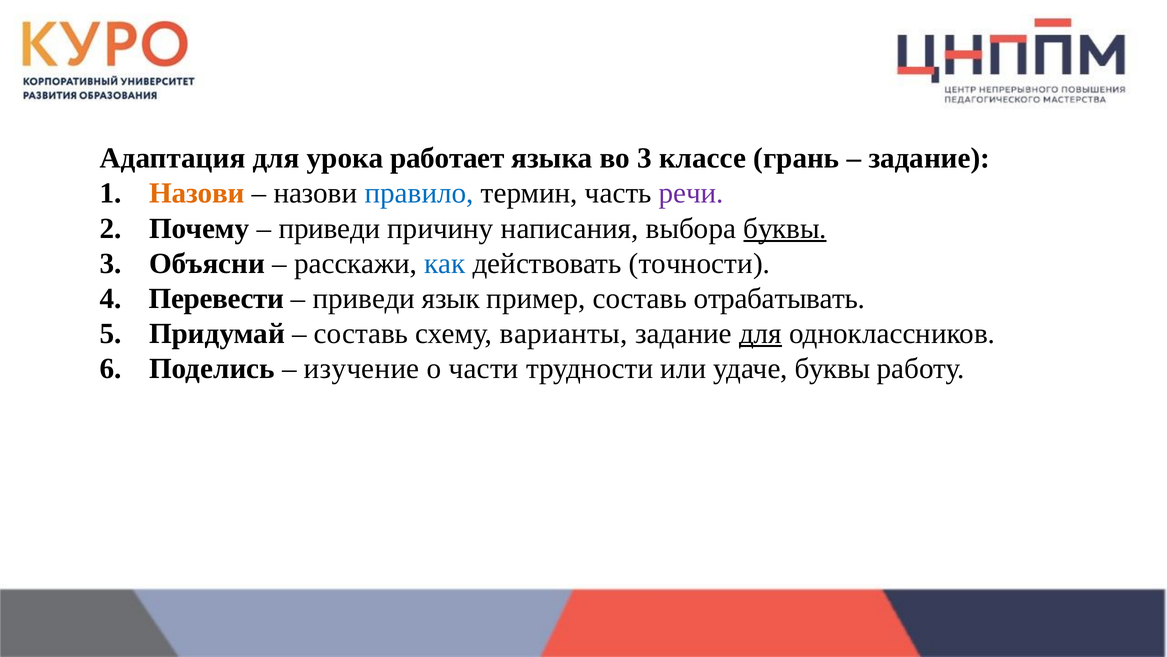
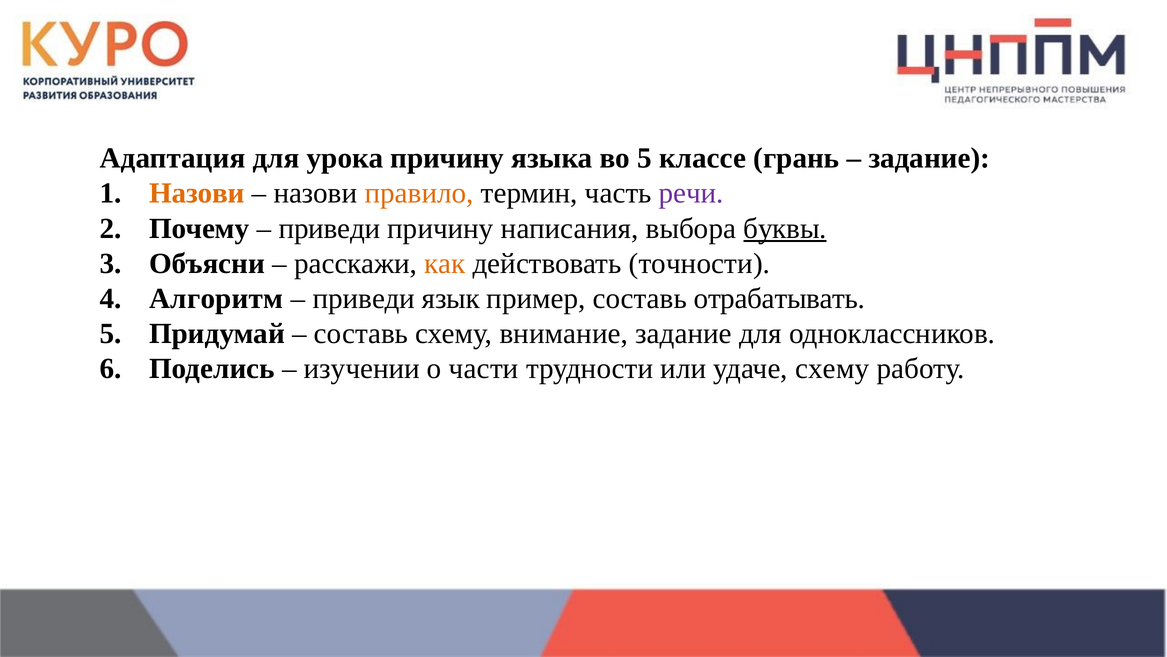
урока работает: работает -> причину (447, 158)
во 3: 3 -> 5 (645, 158)
правило colour: blue -> orange (419, 193)
как colour: blue -> orange (445, 263)
Перевести: Перевести -> Алгоритм (216, 298)
варианты: варианты -> внимание (564, 333)
для underline: present -> none (760, 333)
изучение: изучение -> изучении (362, 368)
удаче буквы: буквы -> схему (832, 368)
